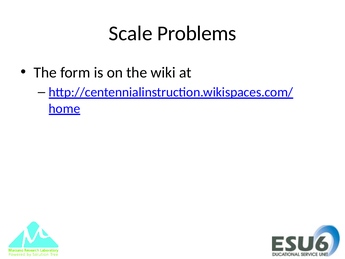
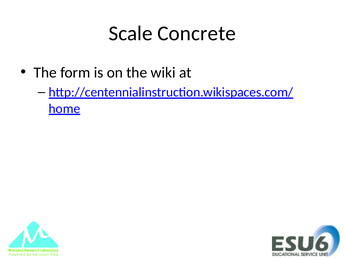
Problems: Problems -> Concrete (197, 33)
